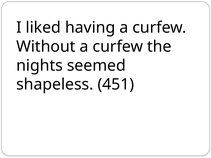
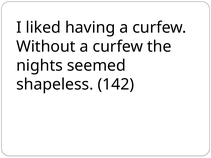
451: 451 -> 142 (116, 85)
